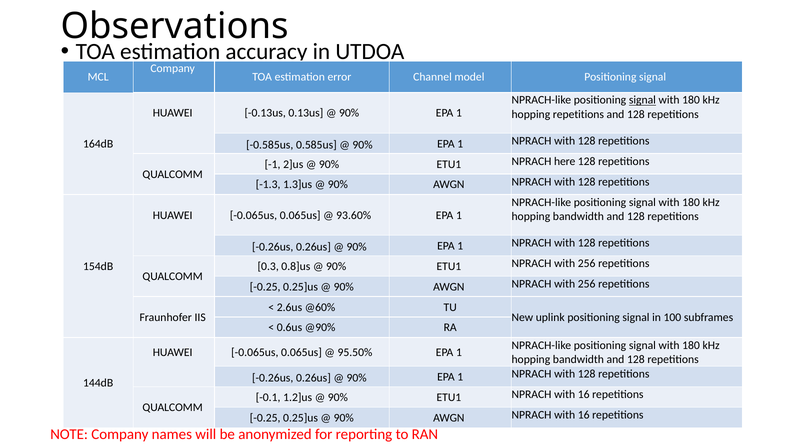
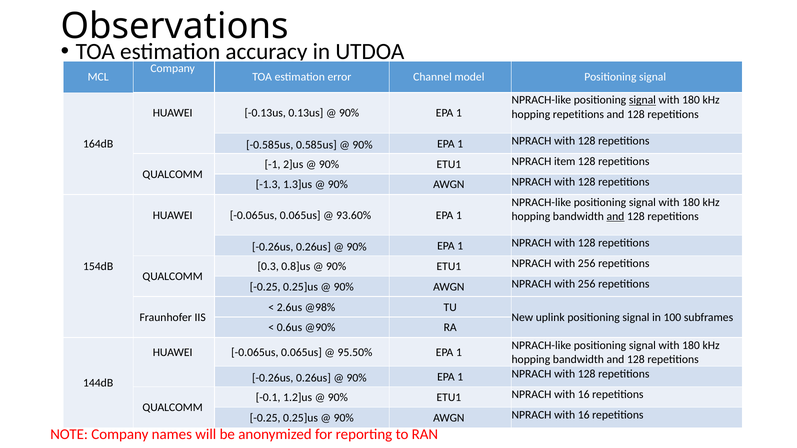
here: here -> item (565, 161)
and underline: none -> present (615, 216)
@60%: @60% -> @98% (320, 307)
